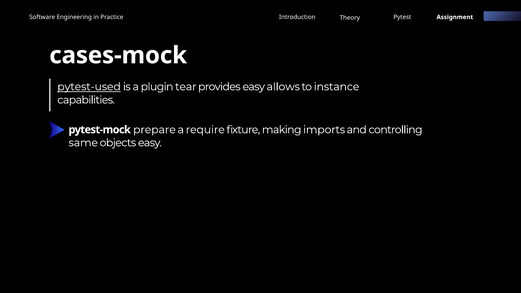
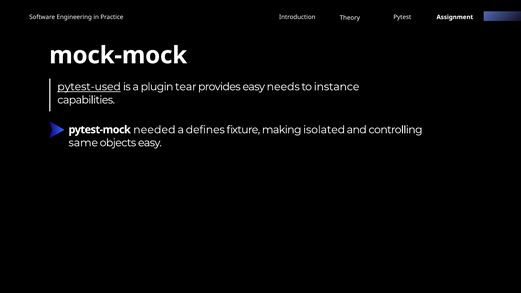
cases-mock: cases-mock -> mock-mock (118, 55)
allows: allows -> needs (283, 87)
prepare: prepare -> needed (154, 130)
require: require -> defines (205, 130)
imports: imports -> isolated (324, 130)
